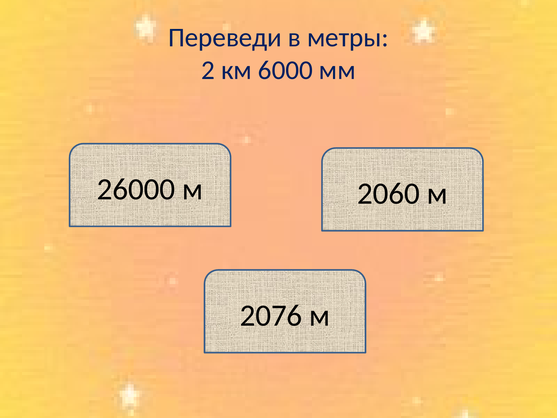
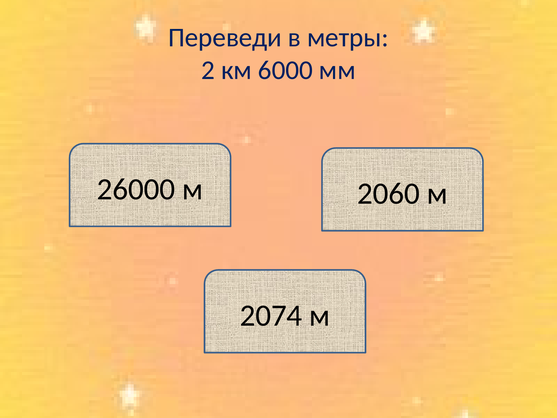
2076: 2076 -> 2074 (271, 315)
